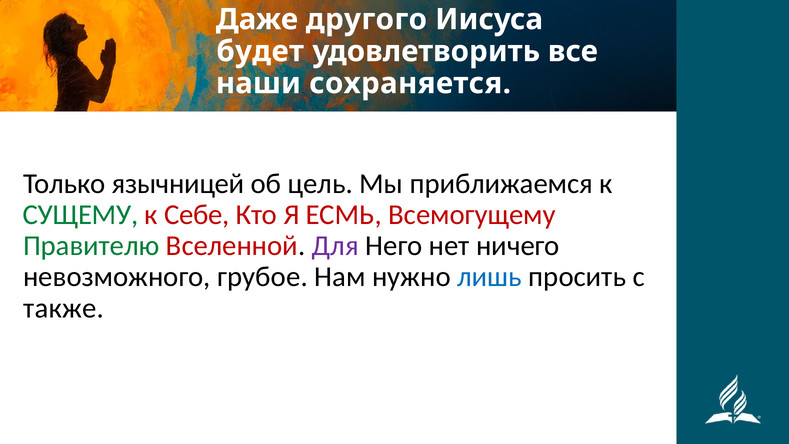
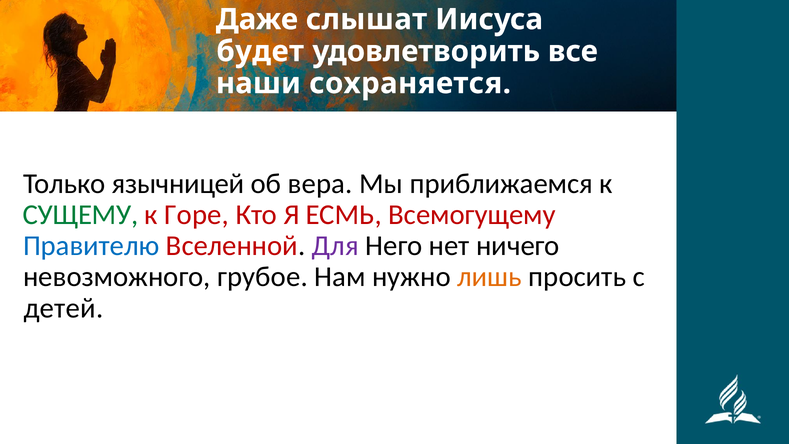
другого: другого -> слышат (366, 19)
цель: цель -> вера (320, 183)
Себе: Себе -> Горе (197, 215)
Правителю colour: green -> blue (91, 246)
лишь colour: blue -> orange (490, 277)
также: также -> детей (64, 308)
